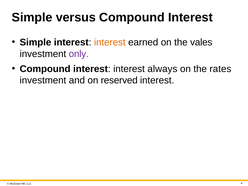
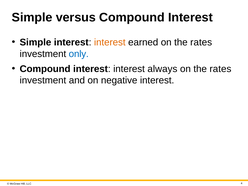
earned on the vales: vales -> rates (201, 42)
only colour: purple -> blue (79, 54)
reserved: reserved -> negative (119, 80)
